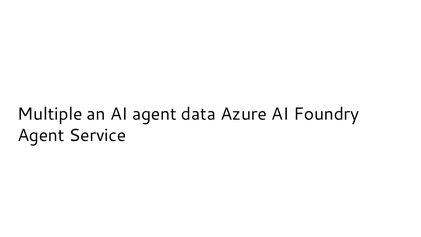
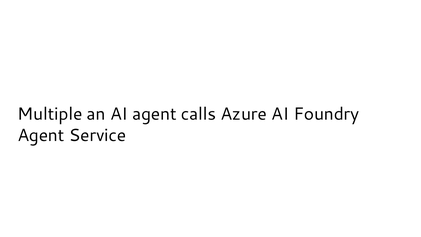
data: data -> calls (199, 114)
